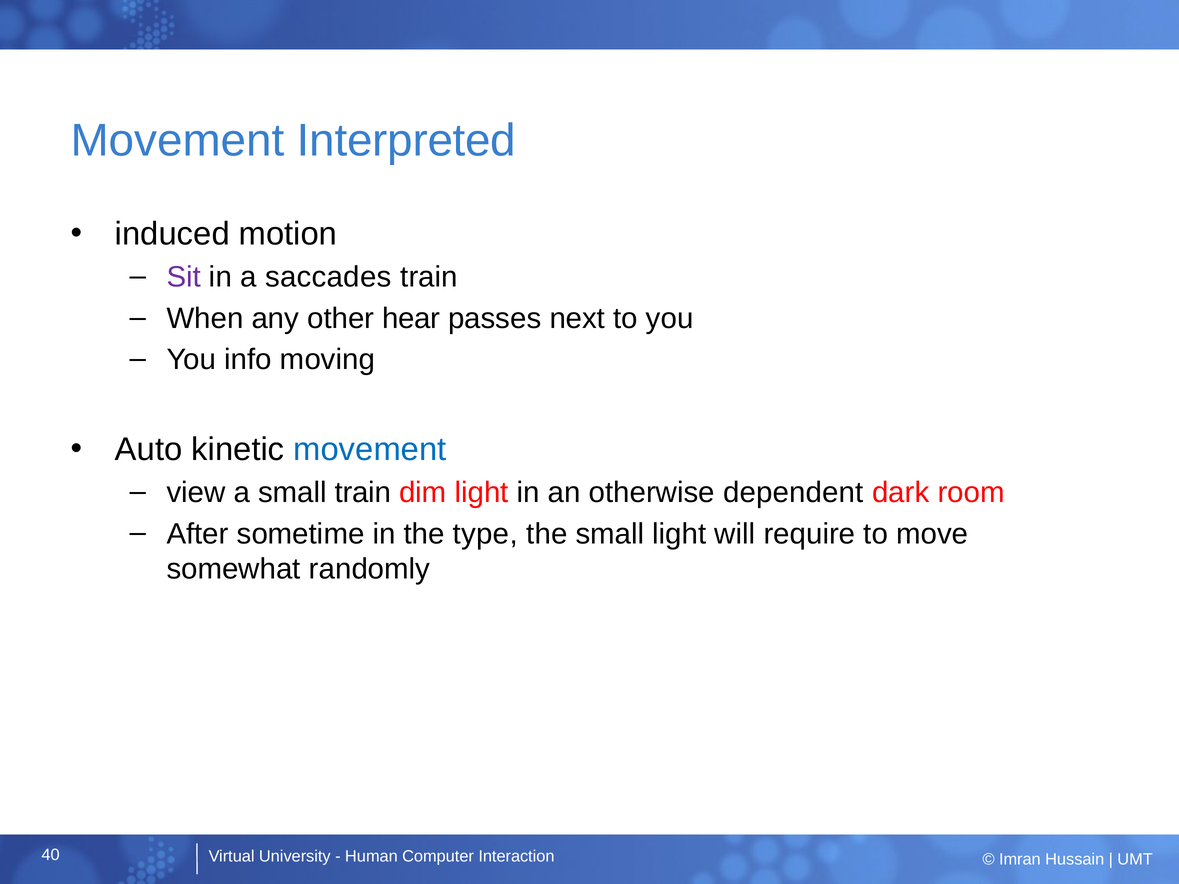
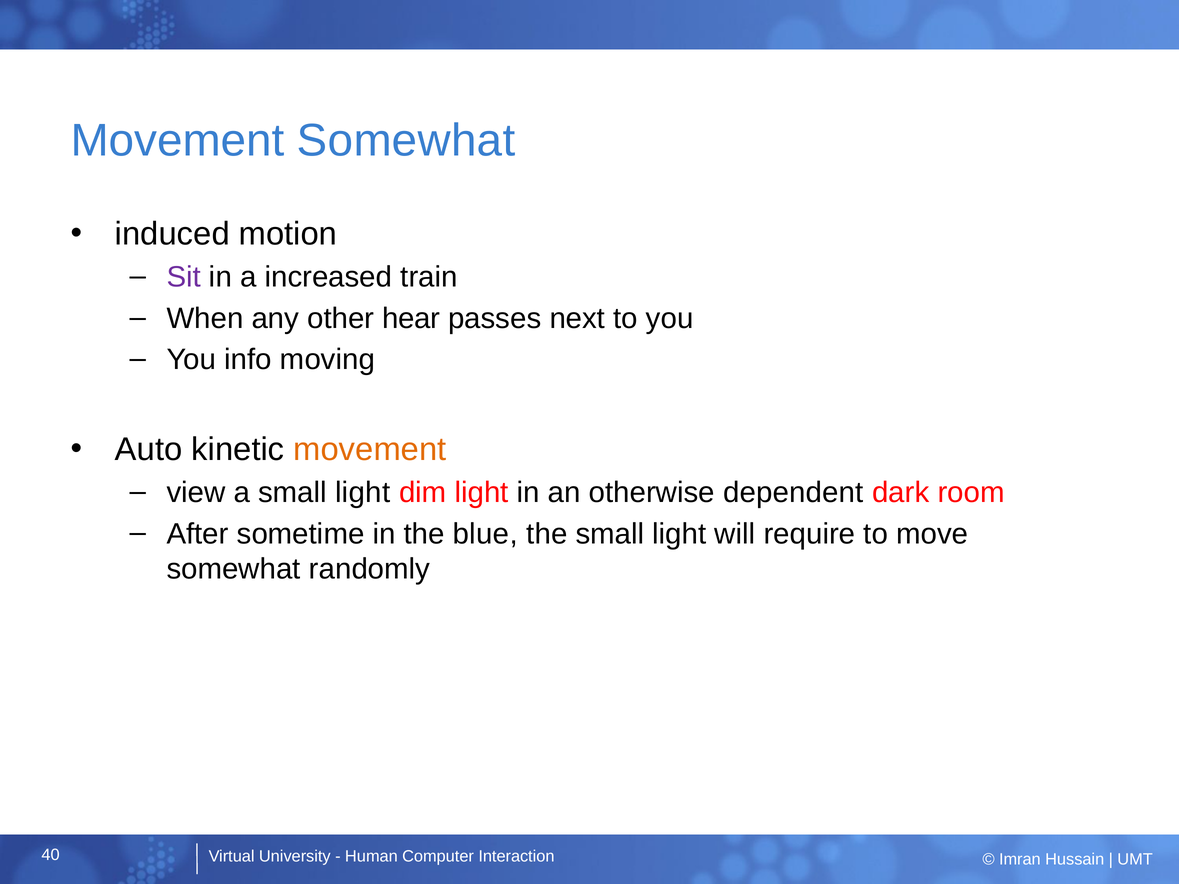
Movement Interpreted: Interpreted -> Somewhat (406, 141)
saccades: saccades -> increased (328, 277)
movement colour: blue -> orange (370, 450)
a small train: train -> light (363, 493)
type: type -> blue (485, 534)
